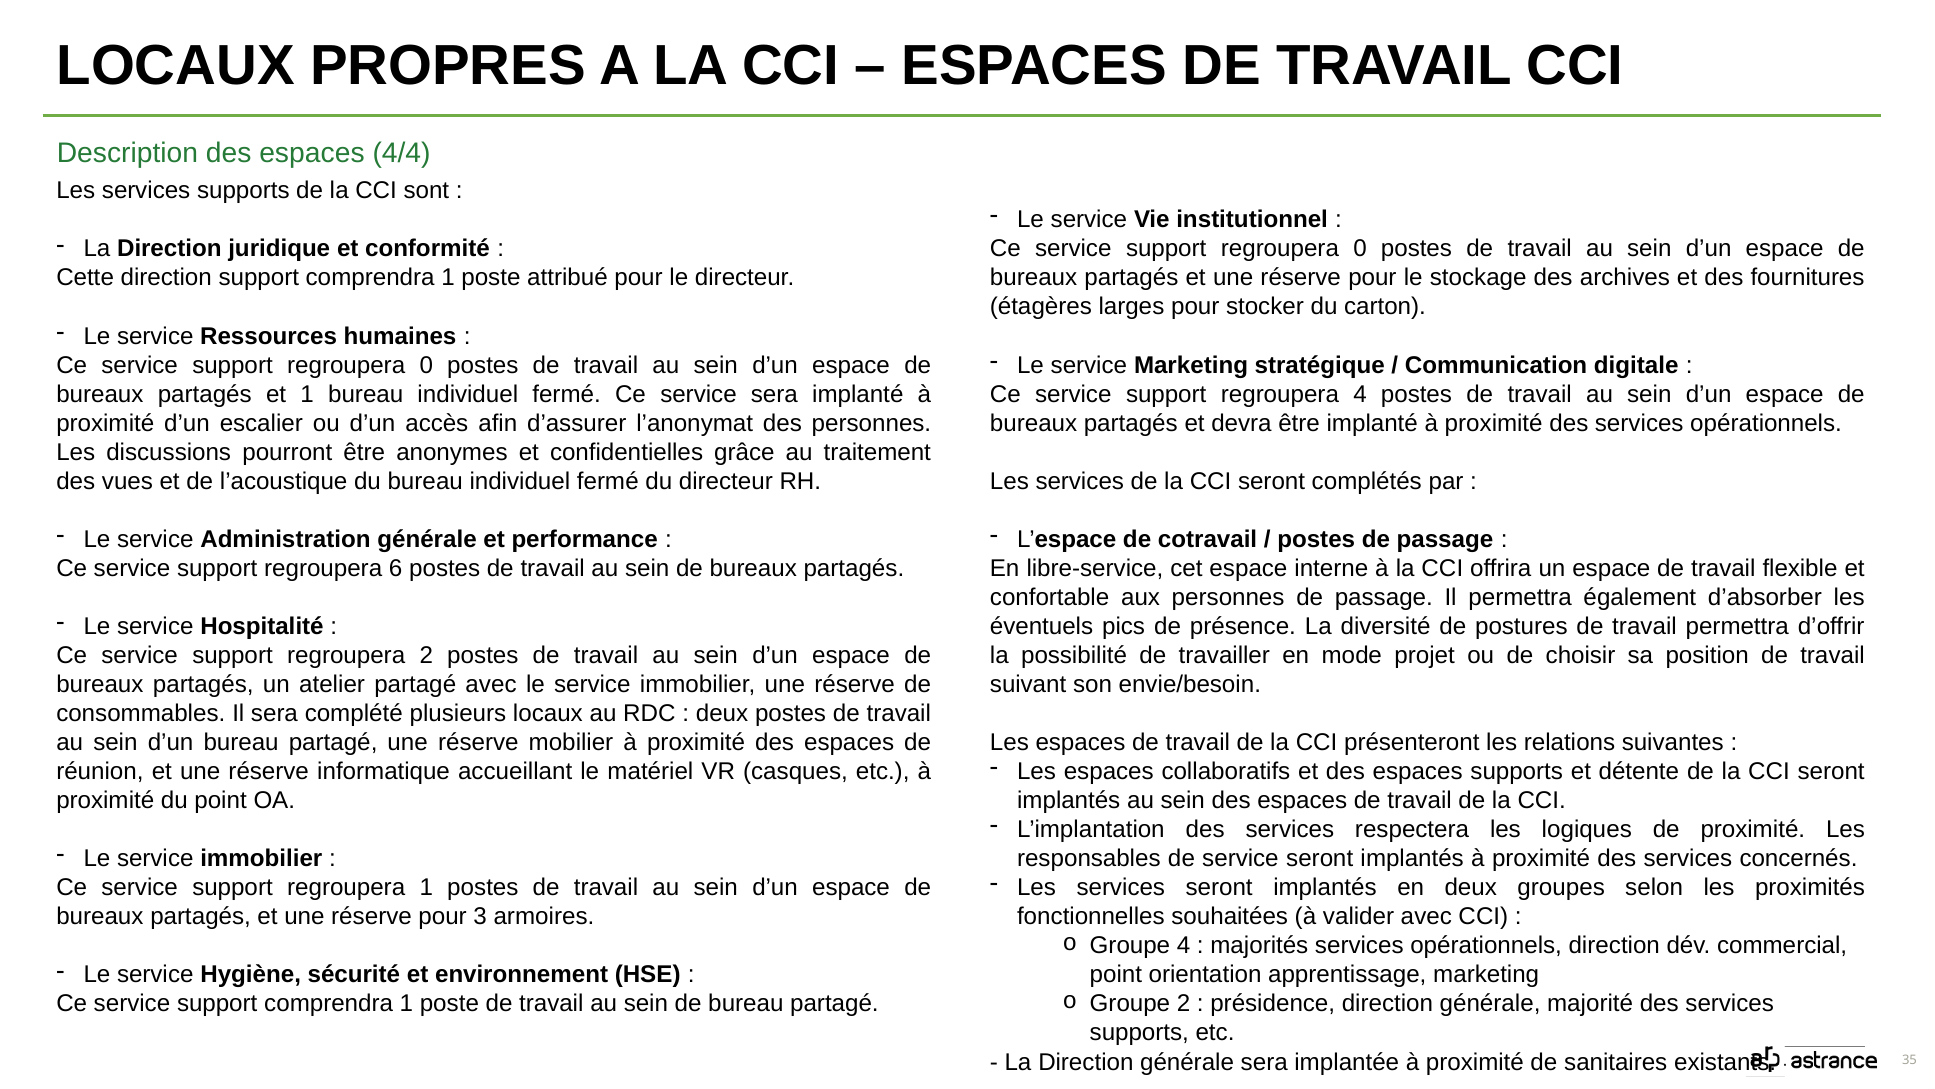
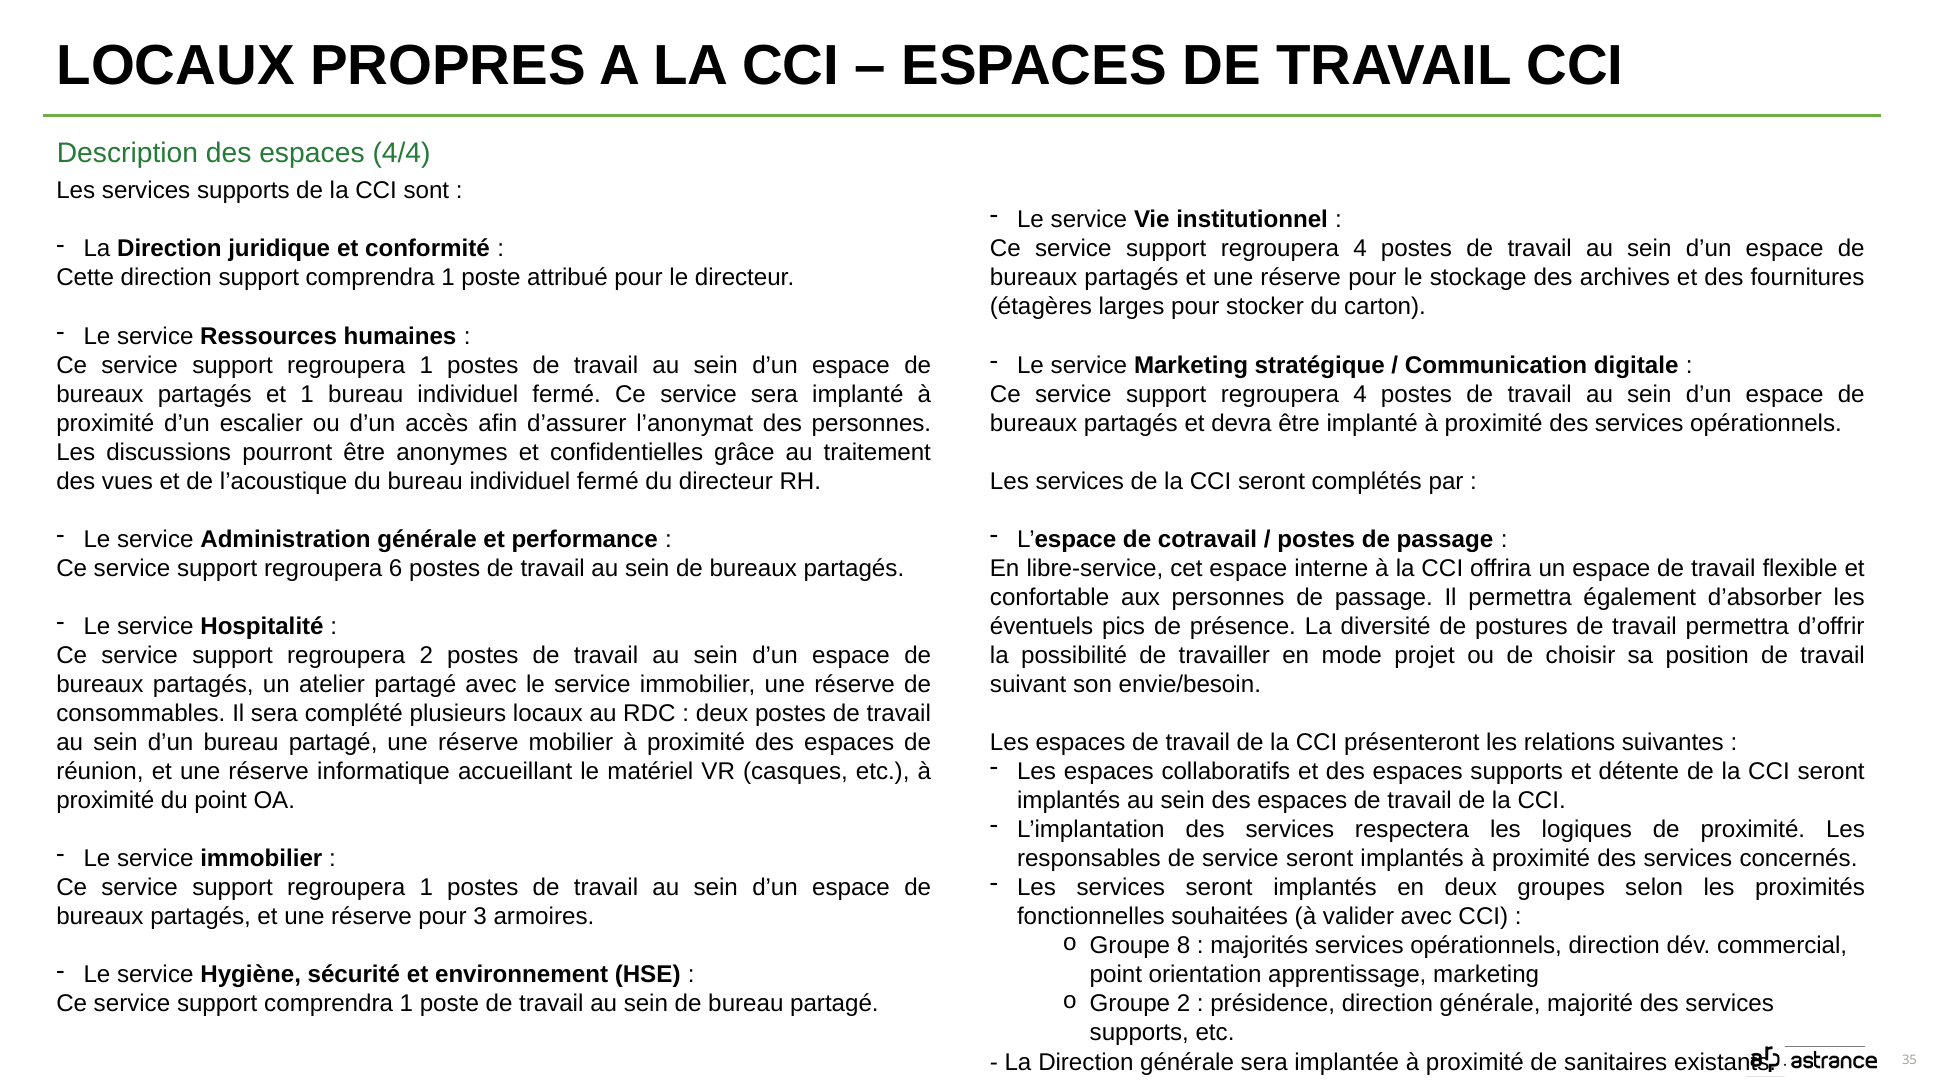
0: 0 -> 4 (1360, 249)
0: 0 -> 1 (426, 365)
Groupe 4: 4 -> 8 (1184, 945)
